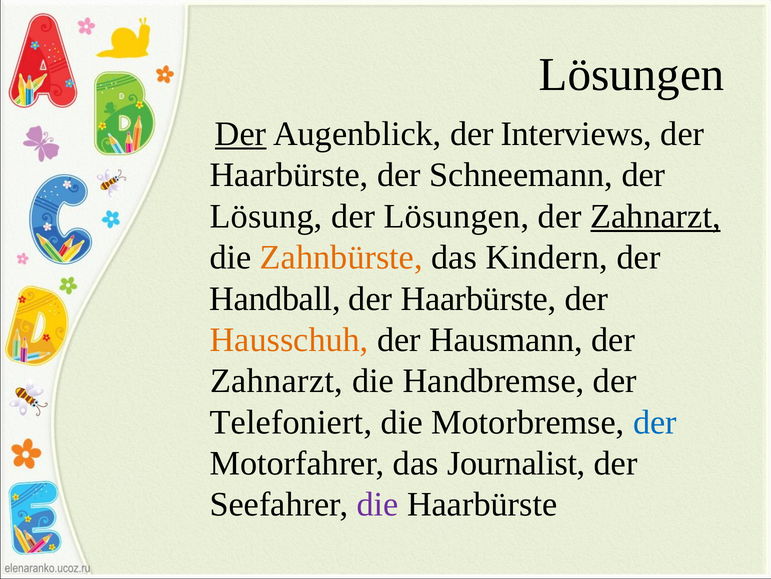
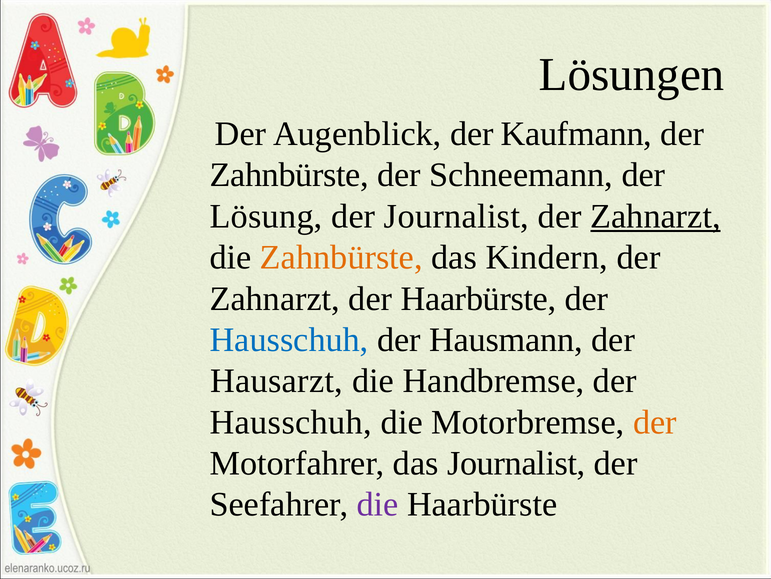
Der underline: present -> none (241, 134)
Interviews: Interviews -> Kaufmann (576, 134)
Haarbürste: Haarbürste -> Zahnbürste (289, 175)
der Lösungen: Lösungen -> Journalist (456, 216)
Handball: Handball -> Zahnarzt (275, 298)
Hausschuh colour: orange -> blue (289, 339)
Zahnarzt: Zahnarzt -> Hausarzt (277, 381)
Telefoniert: Telefoniert -> Hausschuh (291, 422)
der colour: blue -> orange (655, 422)
